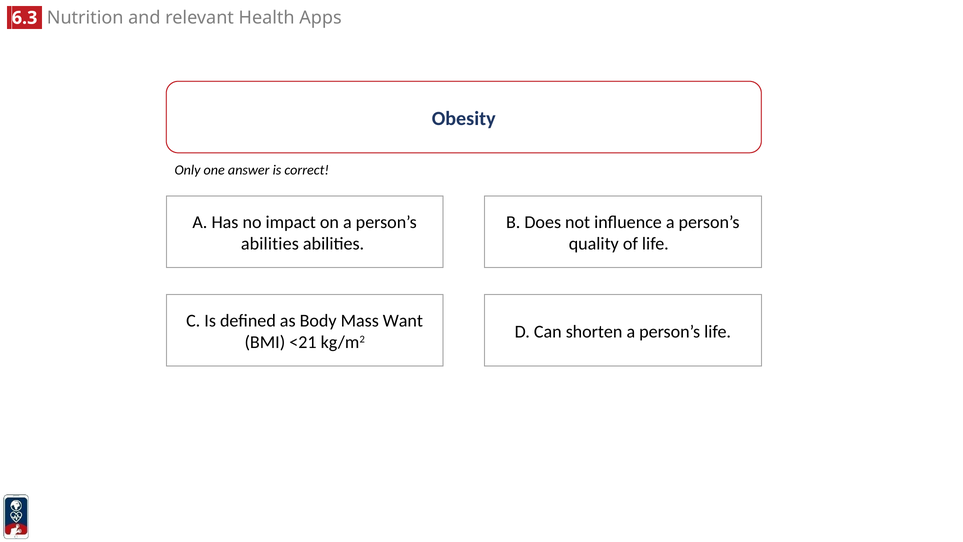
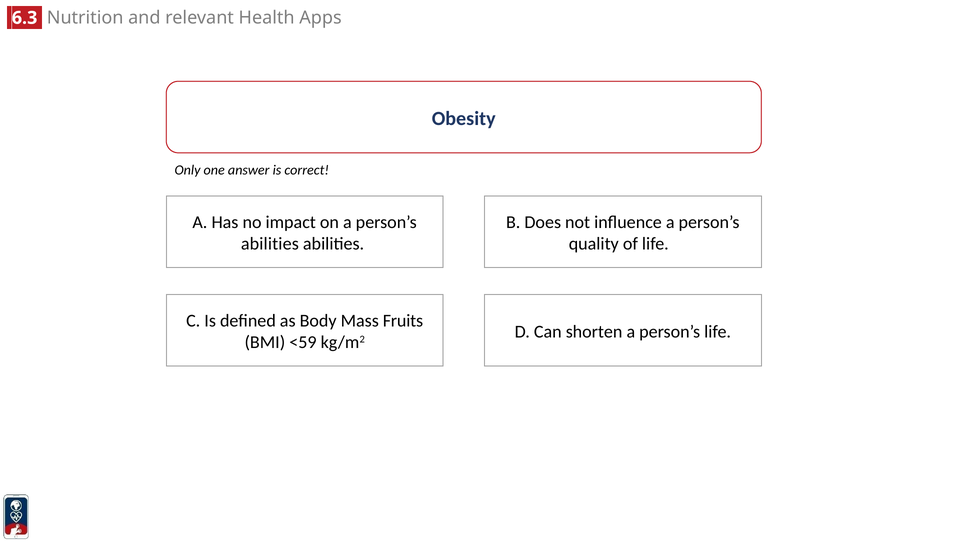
Want: Want -> Fruits (403, 321)
<21: <21 -> <59 (303, 342)
